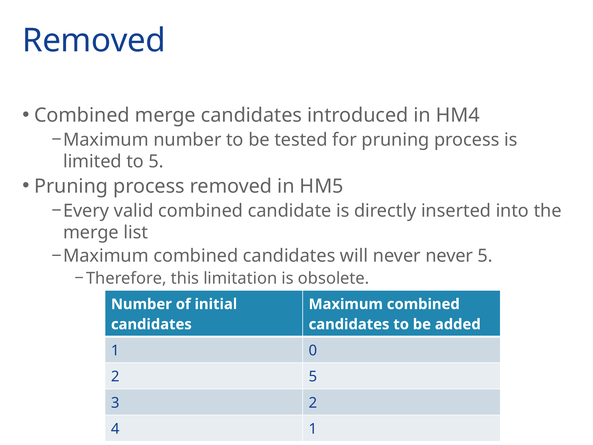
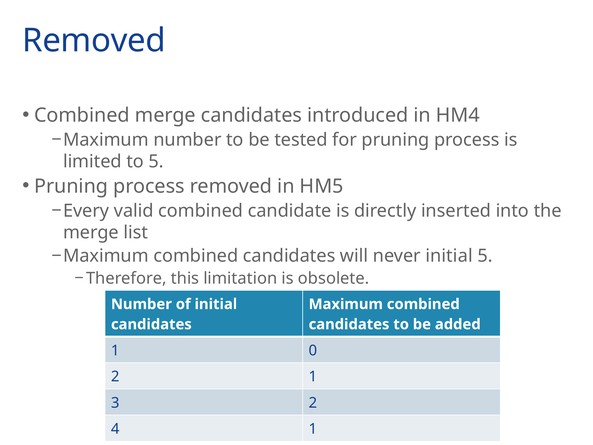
never never: never -> initial (449, 256)
2 5: 5 -> 1 (313, 376)
